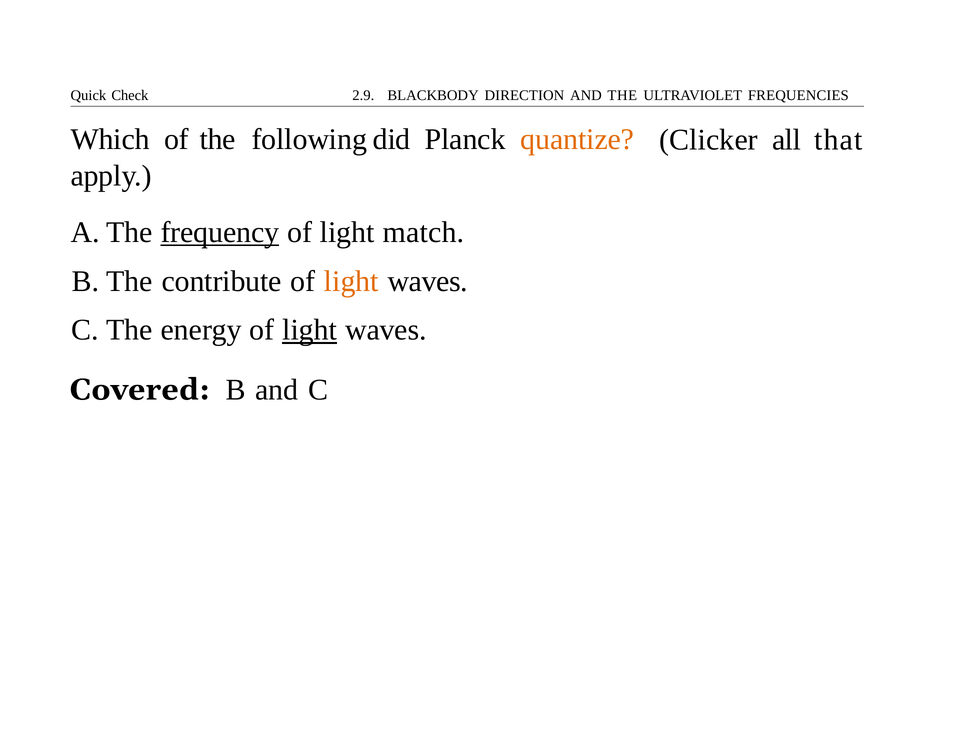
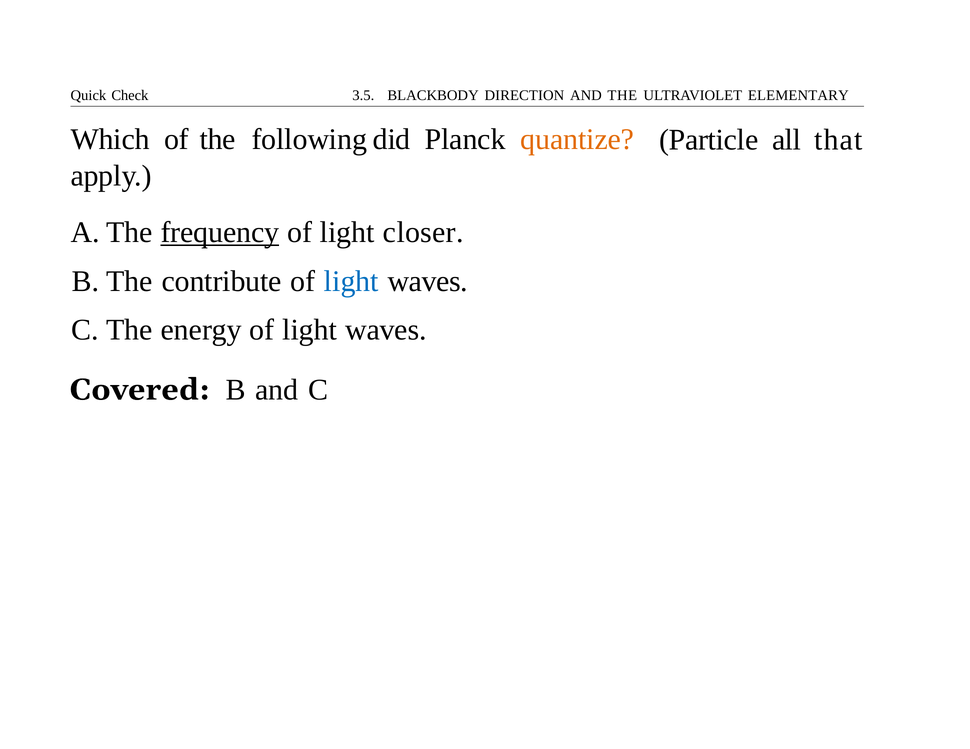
2.9: 2.9 -> 3.5 (363, 96)
FREQUENCIES: FREQUENCIES -> ELEMENTARY (798, 96)
Clicker: Clicker -> Particle (709, 140)
match: match -> closer (423, 233)
light colour: orange -> blue (351, 281)
light underline: present -> none (310, 330)
